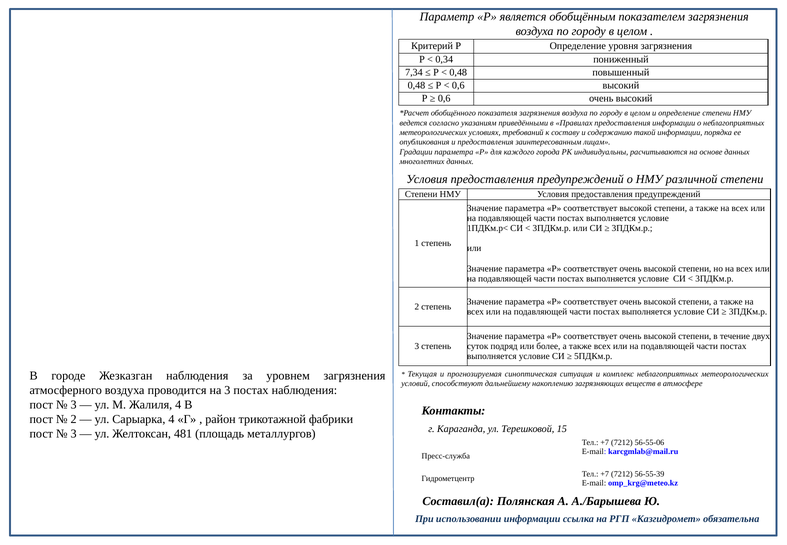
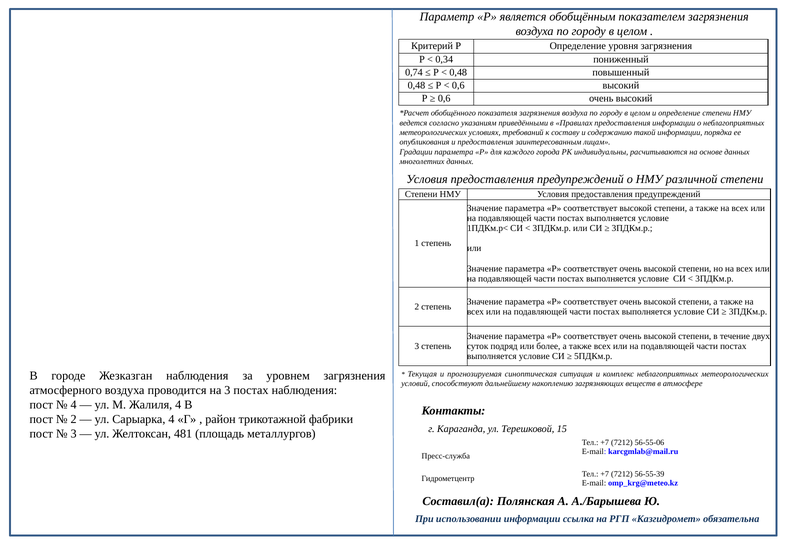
7,34: 7,34 -> 0,74 (414, 73)
3: 3 -> 4 (74, 405)
